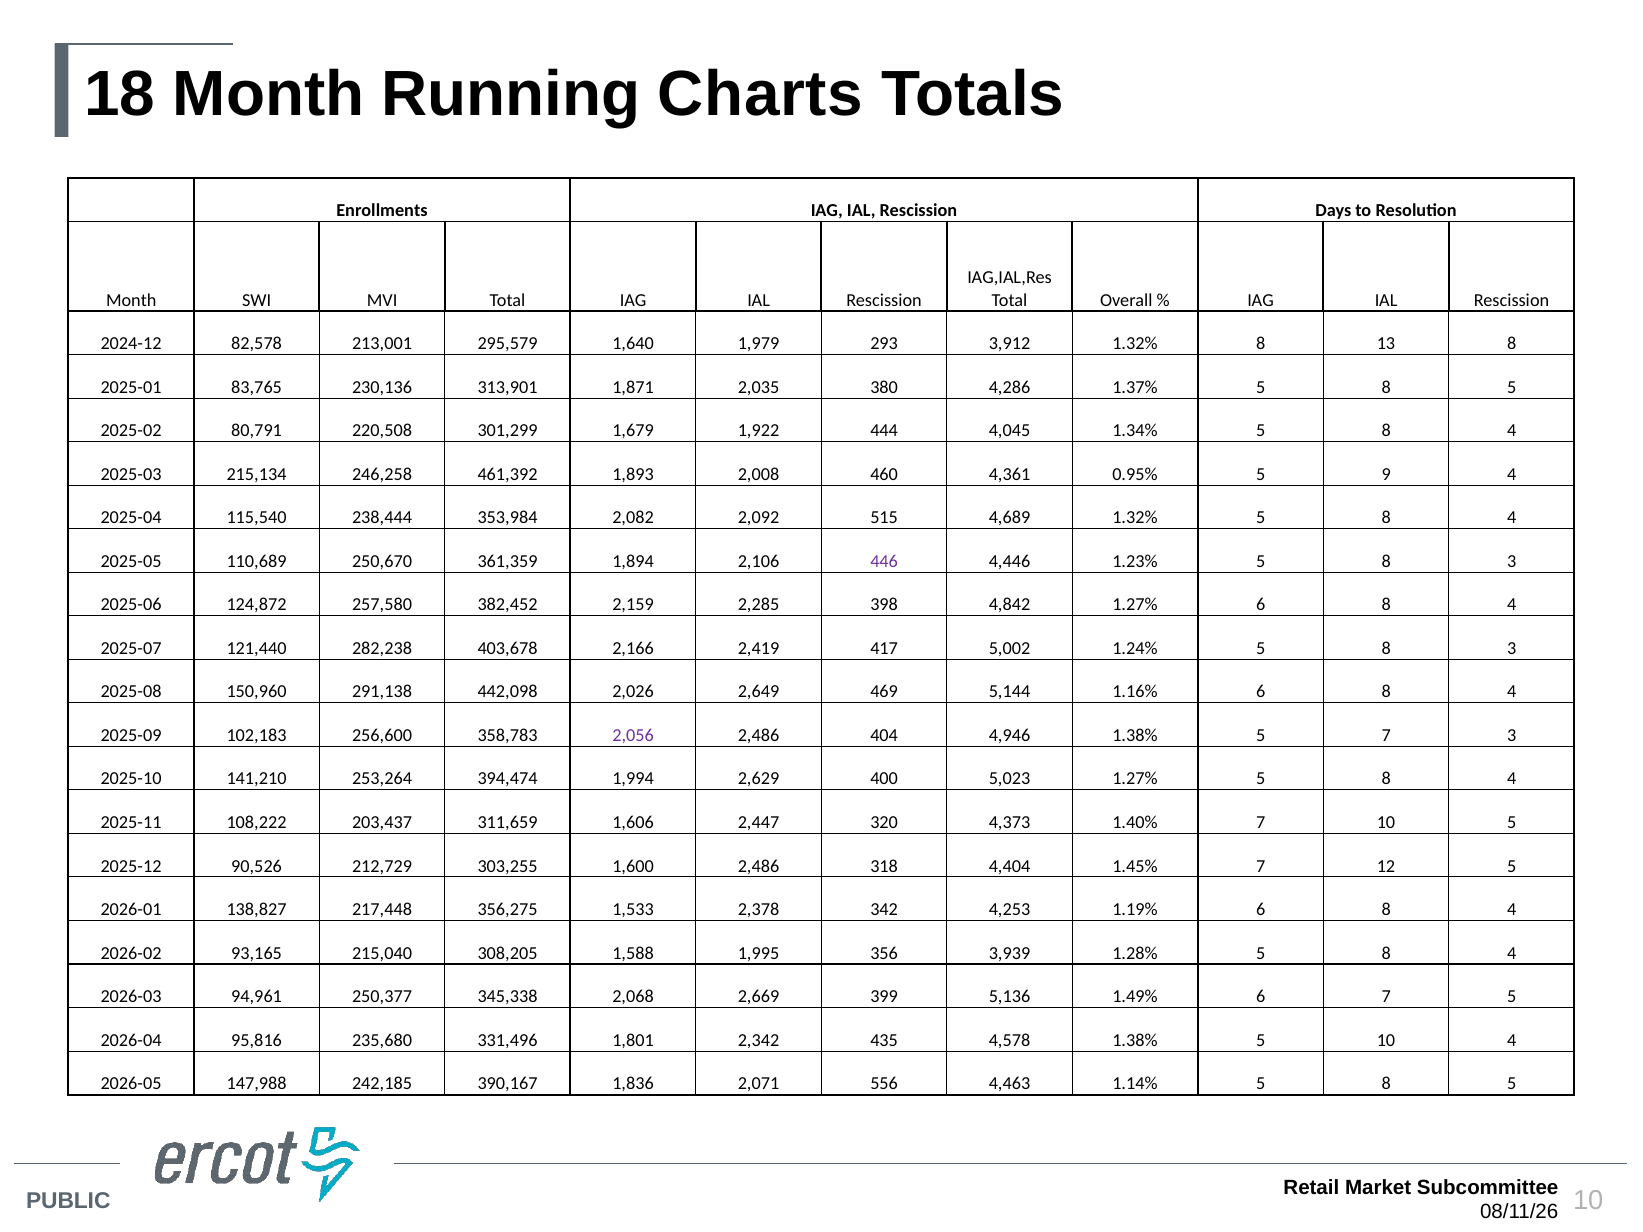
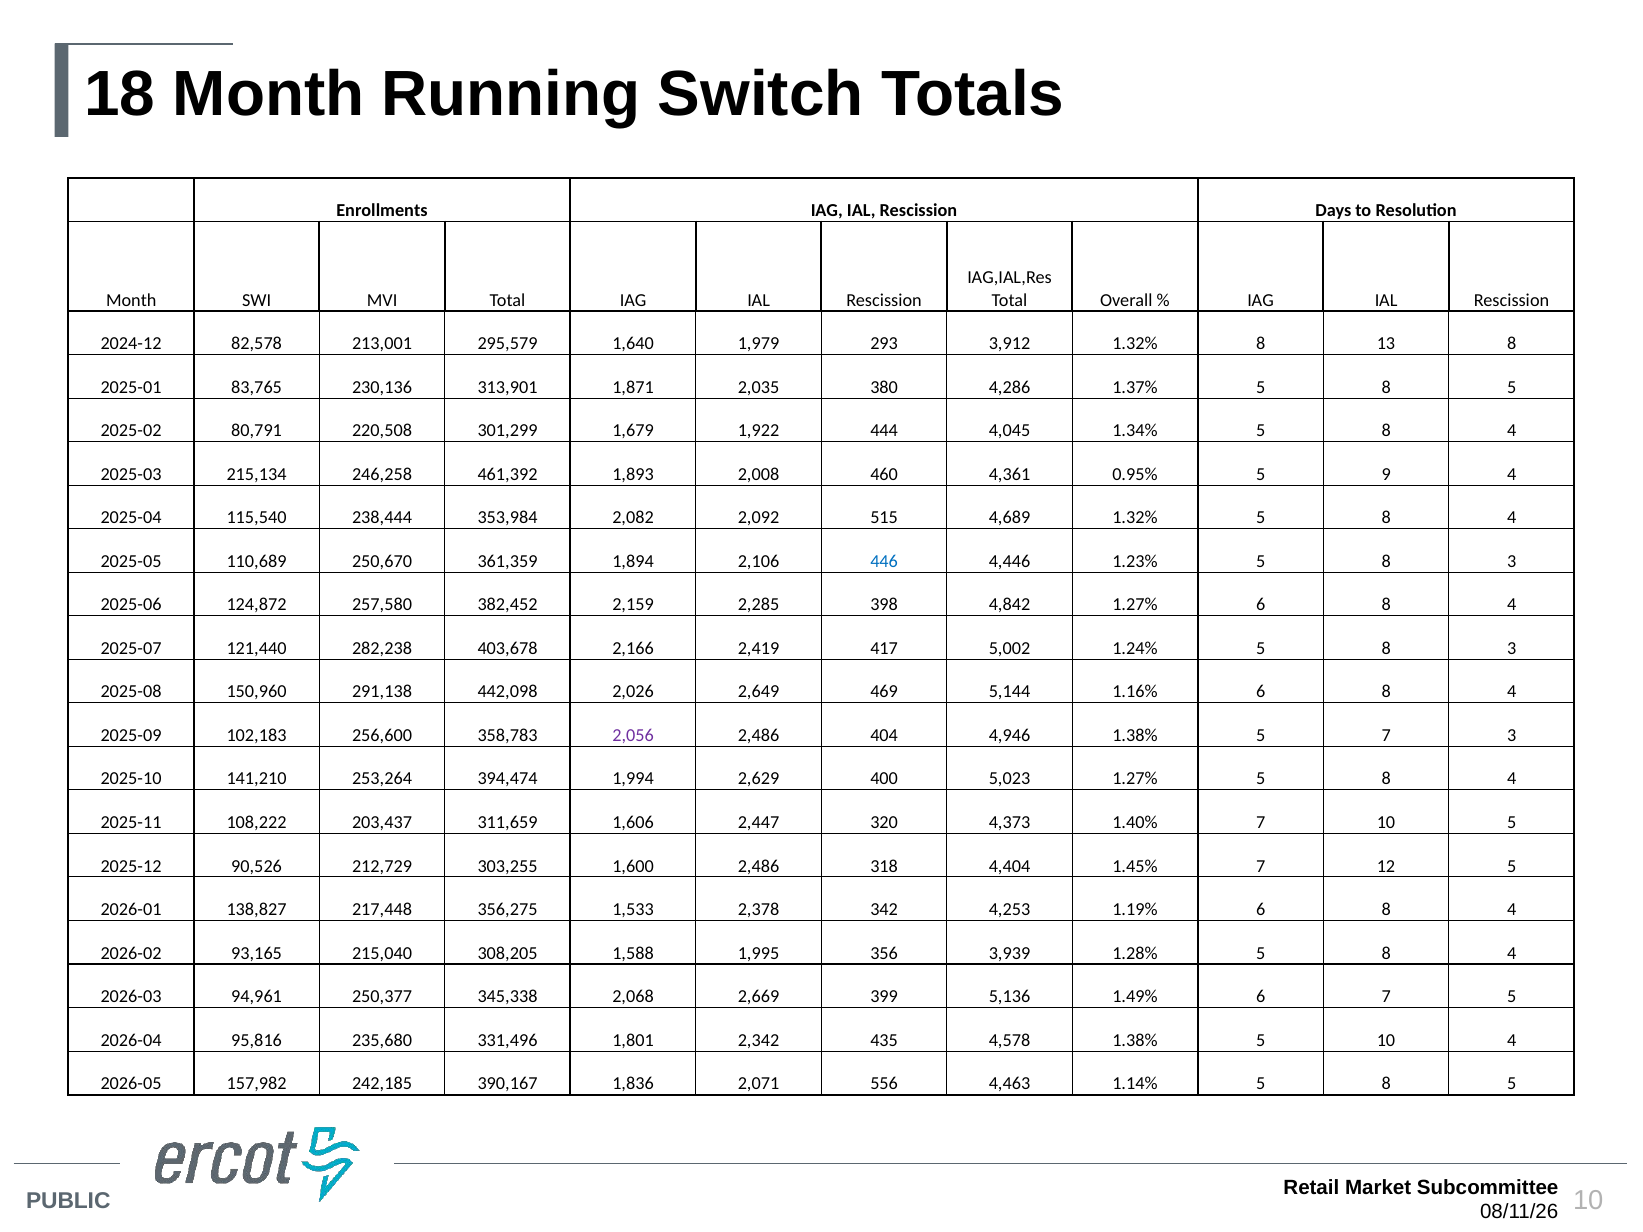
Charts: Charts -> Switch (761, 95)
446 colour: purple -> blue (884, 561)
147,988: 147,988 -> 157,982 (257, 1084)
